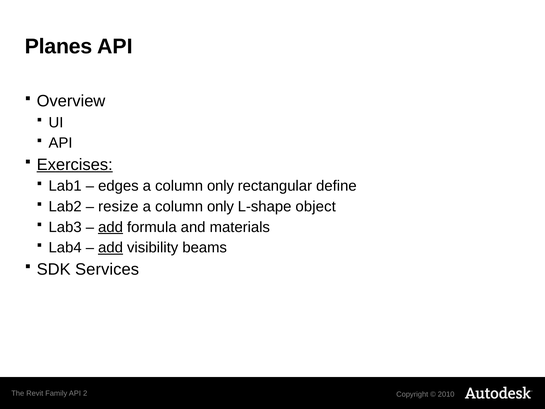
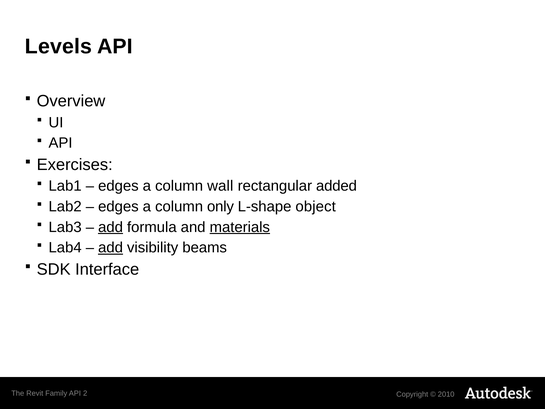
Planes: Planes -> Levels (58, 46)
Exercises underline: present -> none (75, 164)
only: only -> wall (220, 186)
define: define -> added (336, 186)
resize: resize -> edges (118, 206)
materials underline: none -> present (240, 227)
Services: Services -> Interface (107, 269)
